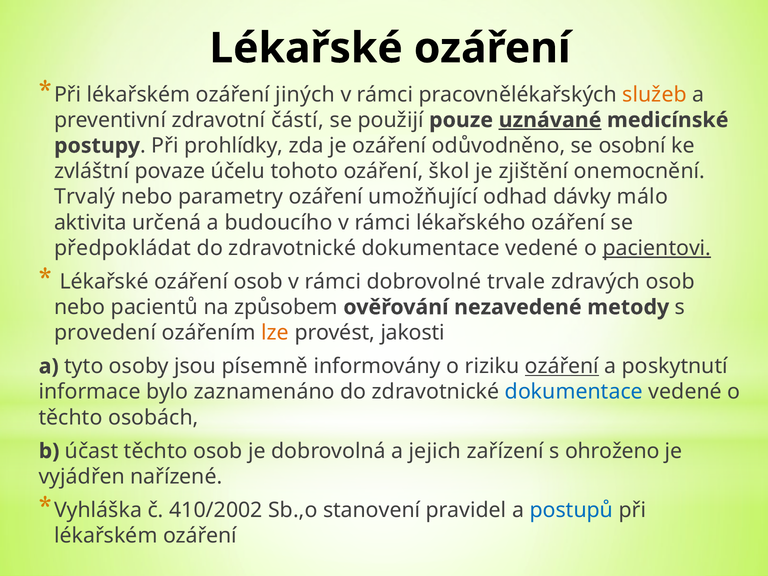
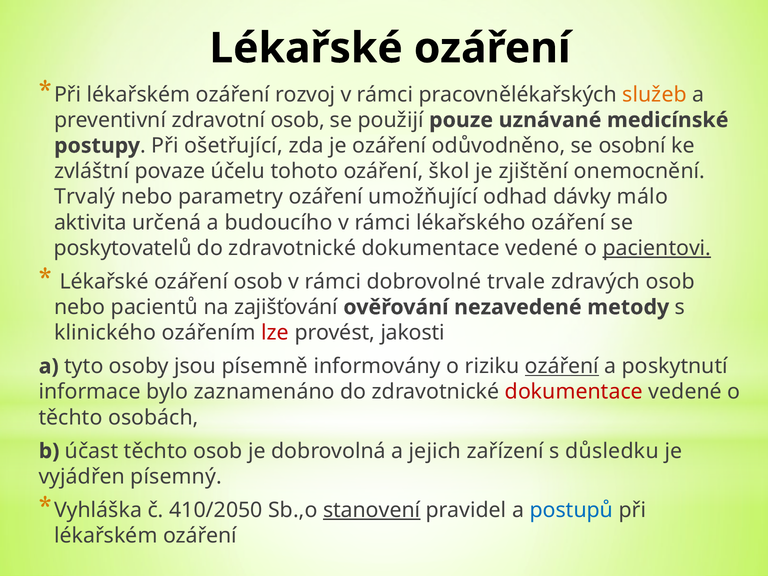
jiných: jiných -> rozvoj (305, 94)
zdravotní částí: částí -> osob (298, 120)
uznávané underline: present -> none (550, 120)
prohlídky: prohlídky -> ošetřující (233, 146)
předpokládat: předpokládat -> poskytovatelů (123, 248)
způsobem: způsobem -> zajišťování (286, 307)
provedení: provedení -> klinického (105, 333)
lze colour: orange -> red (275, 333)
dokumentace colour: blue -> red (574, 392)
ohroženo: ohroženo -> důsledku (612, 451)
nařízené: nařízené -> písemný (176, 477)
410/2002: 410/2002 -> 410/2050 (216, 510)
stanovení underline: none -> present (372, 510)
